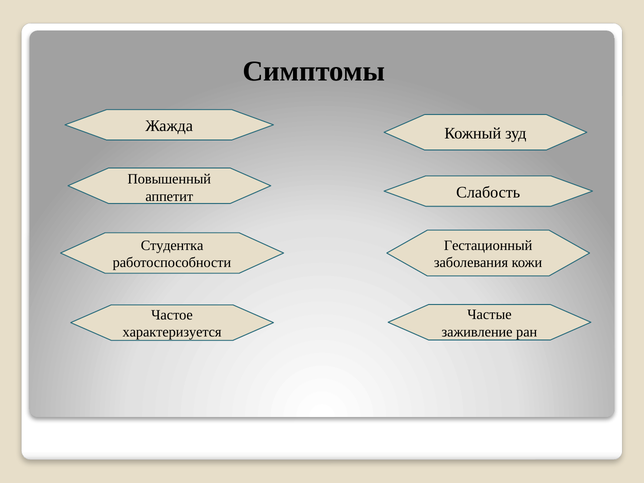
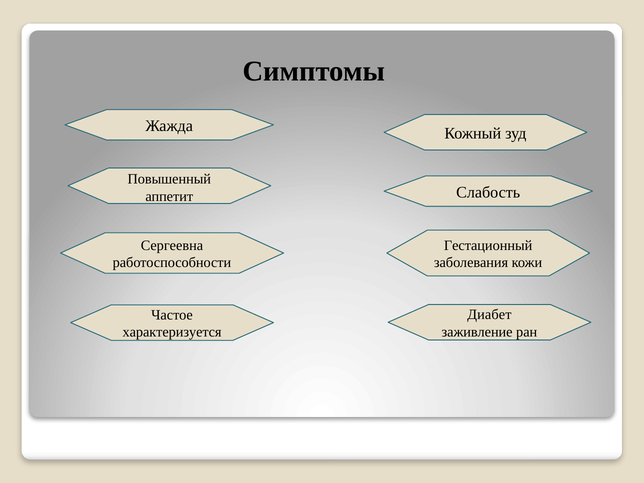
Студентка: Студентка -> Сергеевна (172, 245)
Частые: Частые -> Диабет (489, 315)
